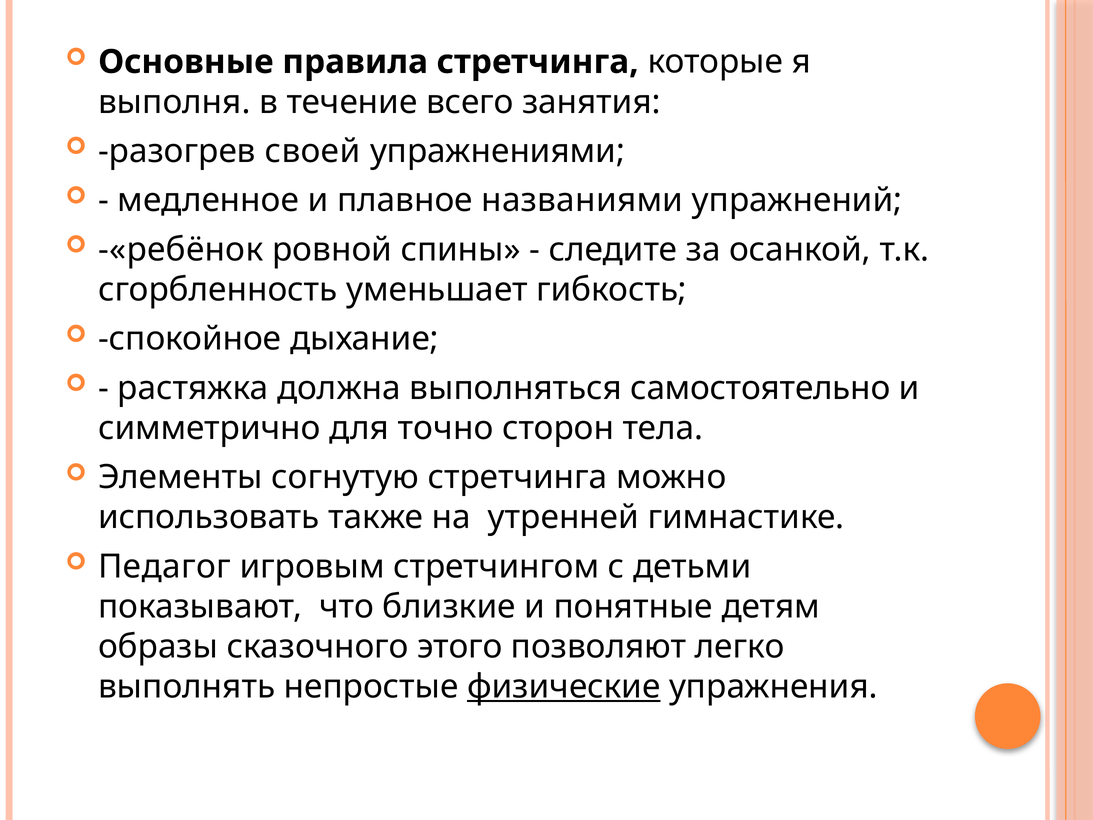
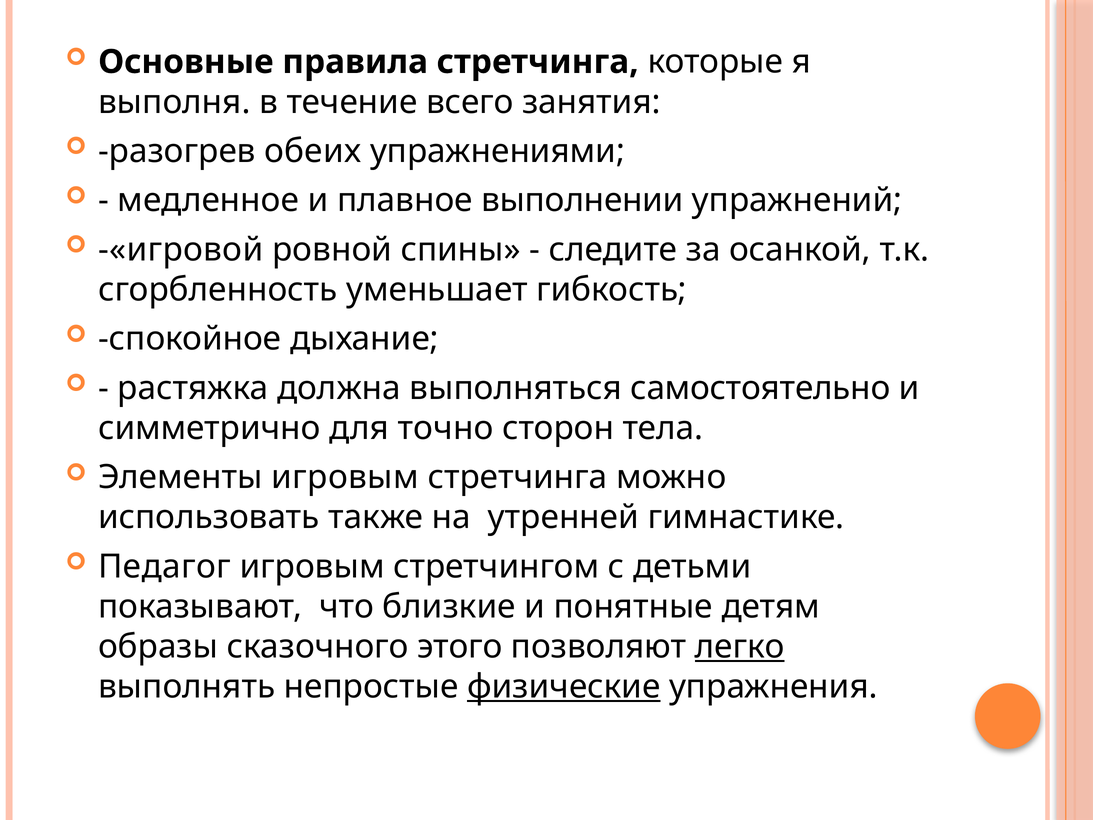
своей: своей -> обеих (313, 151)
названиями: названиями -> выполнении (582, 200)
-«ребёнок: -«ребёнок -> -«игровой (181, 250)
Элементы согнутую: согнутую -> игровым (345, 477)
легко underline: none -> present (740, 647)
